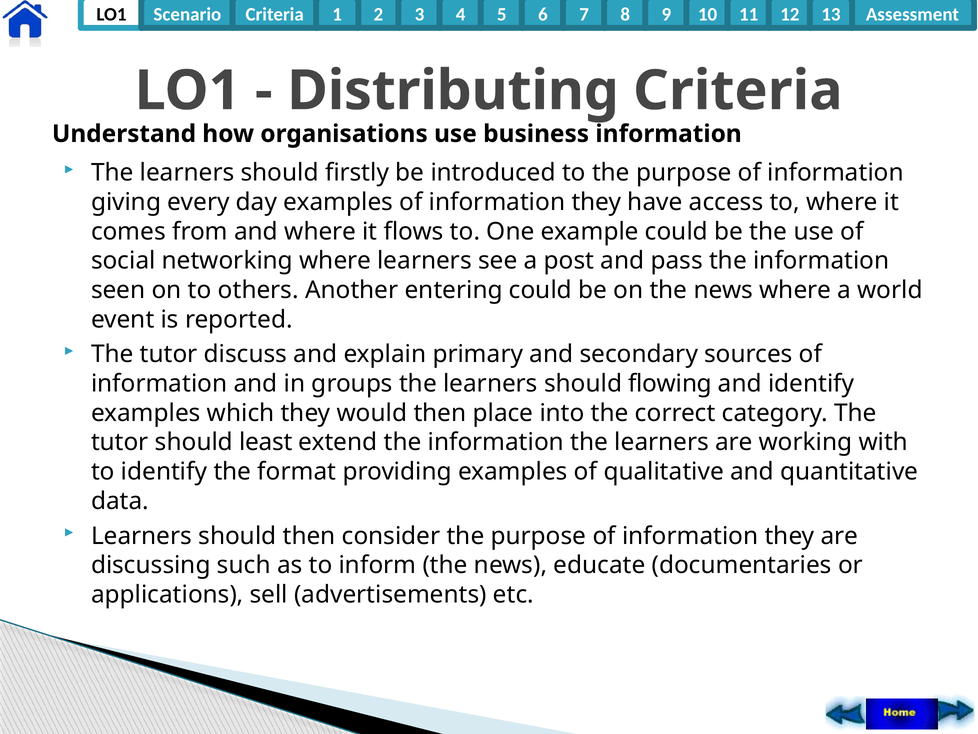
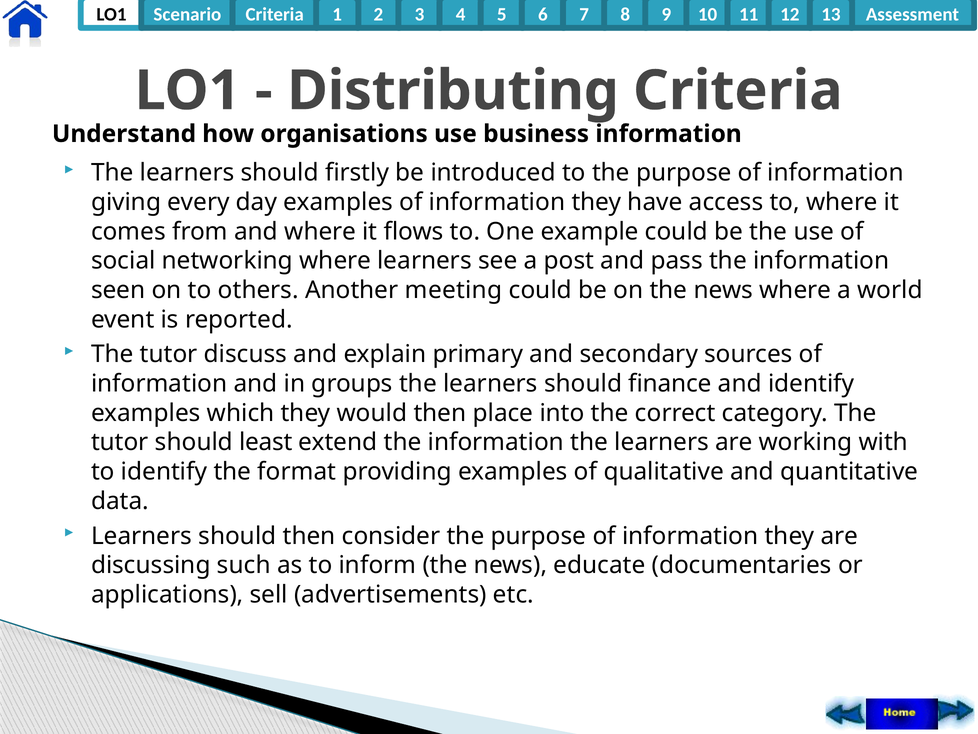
entering: entering -> meeting (454, 290)
flowing: flowing -> finance (670, 383)
